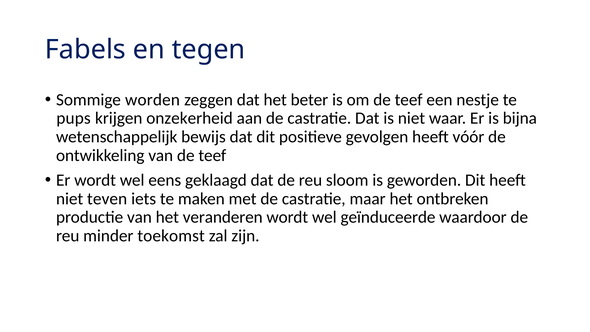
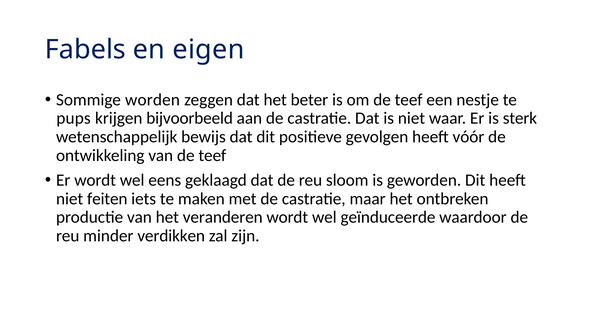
tegen: tegen -> eigen (208, 50)
onzekerheid: onzekerheid -> bijvoorbeeld (190, 118)
bijna: bijna -> sterk (520, 118)
teven: teven -> feiten (107, 199)
toekomst: toekomst -> verdikken (171, 236)
